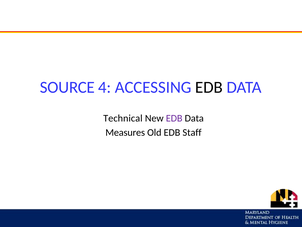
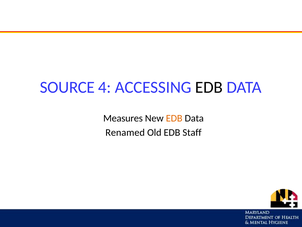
Technical: Technical -> Measures (123, 118)
EDB colour: purple -> orange (174, 118)
Measures: Measures -> Renamed (125, 132)
